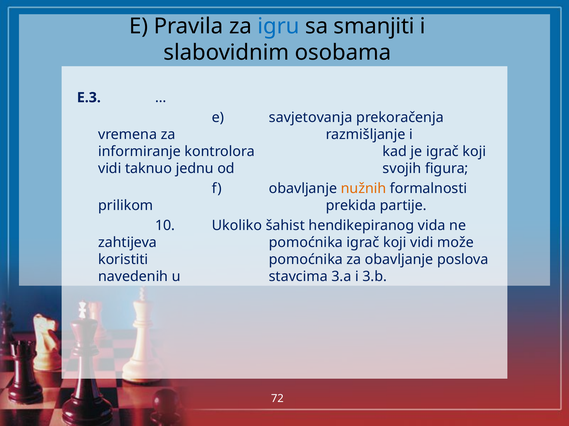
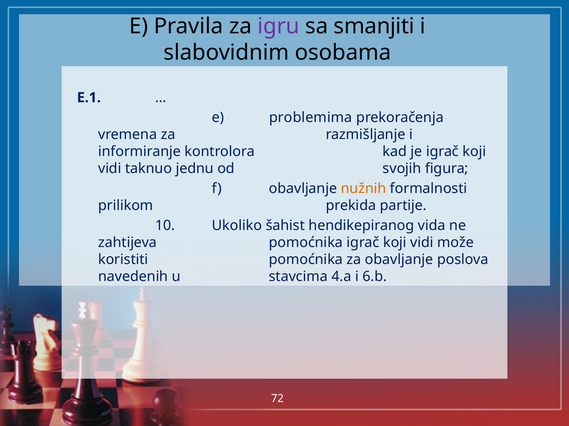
igru colour: blue -> purple (279, 26)
E.3: E.3 -> E.1 (89, 98)
savjetovanja: savjetovanja -> problemima (311, 118)
3.a: 3.a -> 4.a (341, 277)
3.b: 3.b -> 6.b (375, 277)
